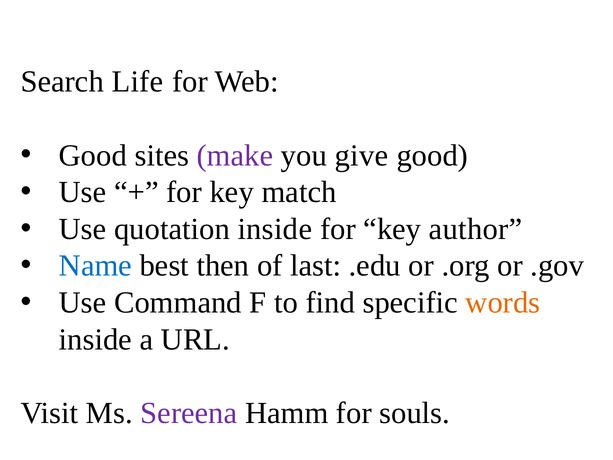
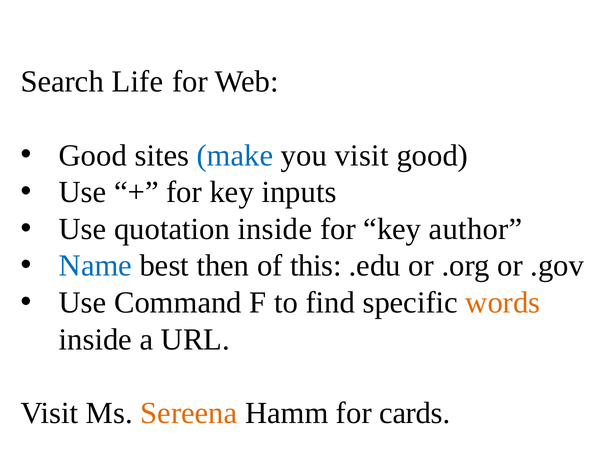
make colour: purple -> blue (235, 155)
you give: give -> visit (362, 155)
match: match -> inputs (299, 192)
last: last -> this (316, 266)
Sereena colour: purple -> orange (189, 413)
souls: souls -> cards (415, 413)
